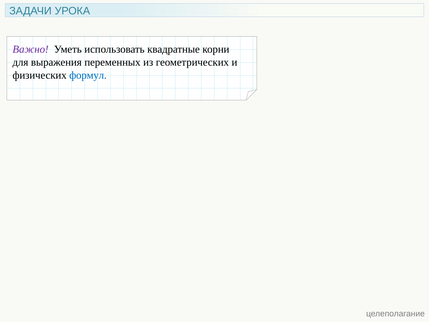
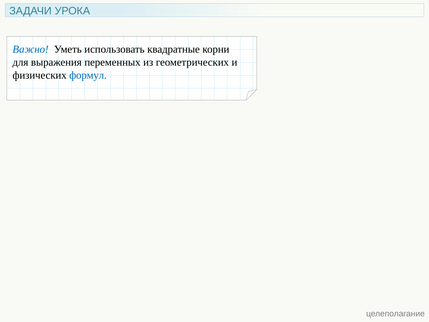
Важно colour: purple -> blue (31, 49)
